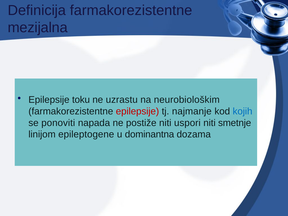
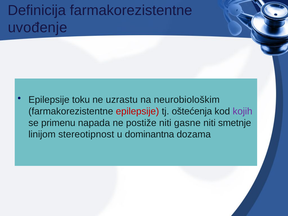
mezijalna: mezijalna -> uvođenje (38, 28)
najmanje: najmanje -> oštećenja (192, 111)
kojih colour: blue -> purple (243, 111)
ponoviti: ponoviti -> primenu (58, 123)
uspori: uspori -> gasne (187, 123)
epileptogene: epileptogene -> stereotipnost (86, 134)
